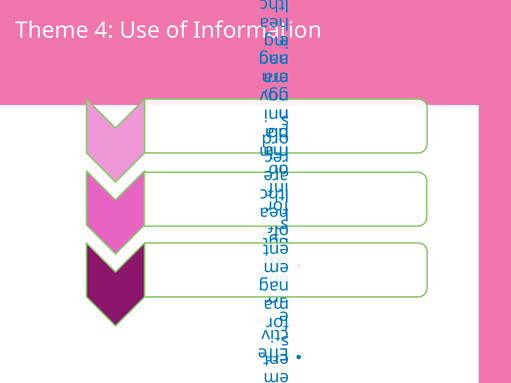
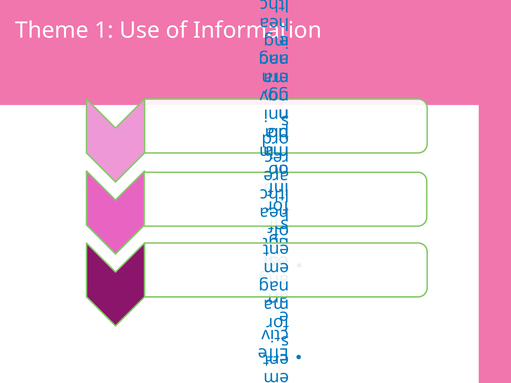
4: 4 -> 1 (104, 30)
